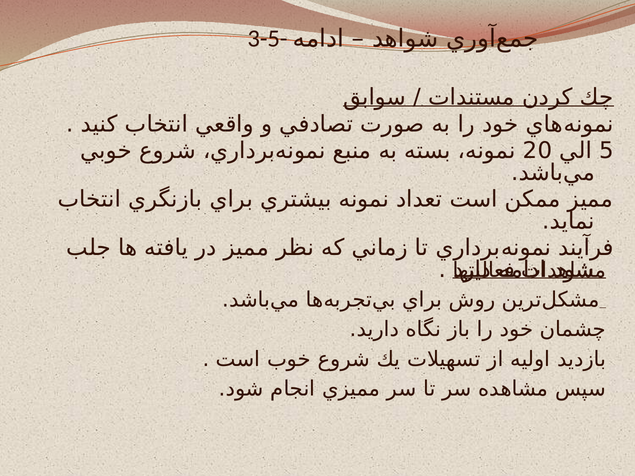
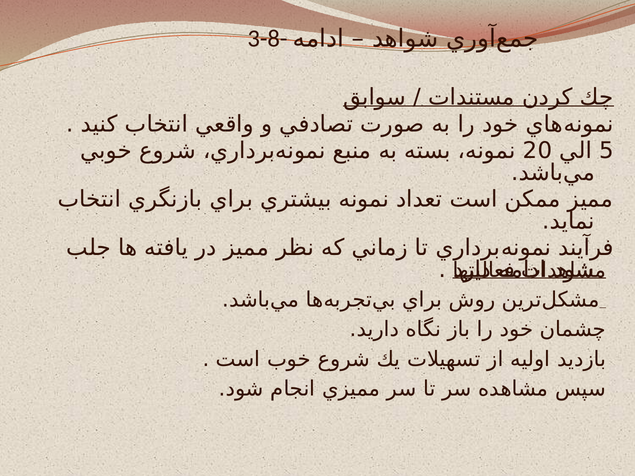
3-5-: 3-5- -> 3-8- (267, 39)
